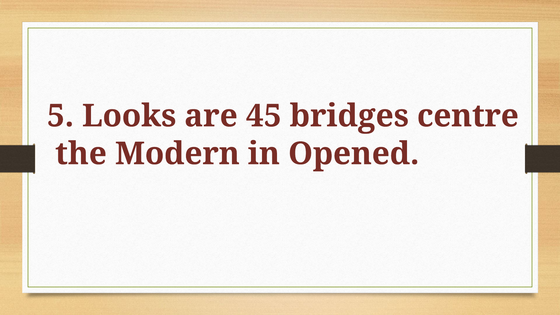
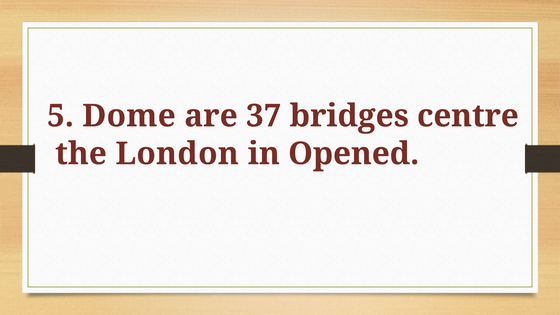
Looks: Looks -> Dome (129, 116)
45: 45 -> 37 (264, 116)
Modern: Modern -> London (177, 154)
